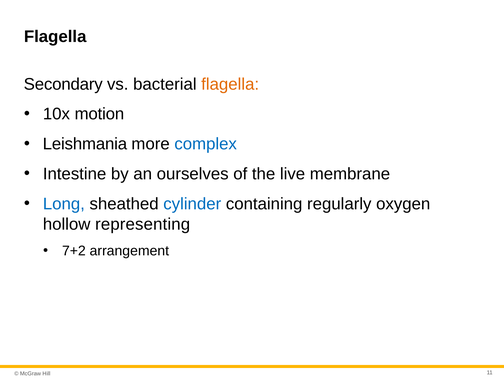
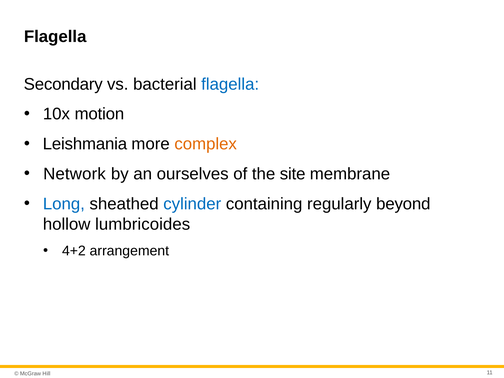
flagella colour: orange -> blue (230, 84)
complex colour: blue -> orange (206, 144)
Intestine: Intestine -> Network (74, 174)
live: live -> site (293, 174)
oxygen: oxygen -> beyond (403, 204)
representing: representing -> lumbricoides (143, 224)
7+2: 7+2 -> 4+2 (74, 251)
